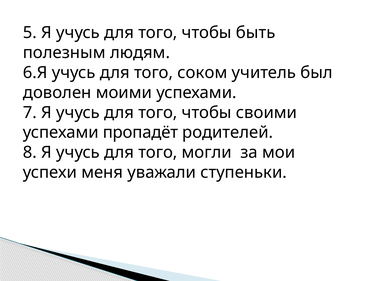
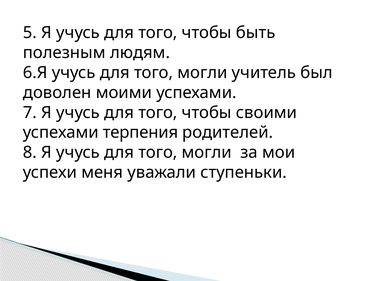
соком: соком -> могли (202, 73)
пропадёт: пропадёт -> терпения (140, 133)
